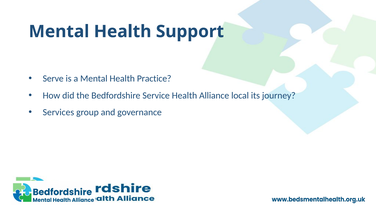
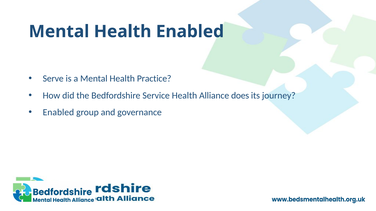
Health Support: Support -> Enabled (190, 32)
local: local -> does (240, 96)
Services: Services -> Enabled (58, 113)
